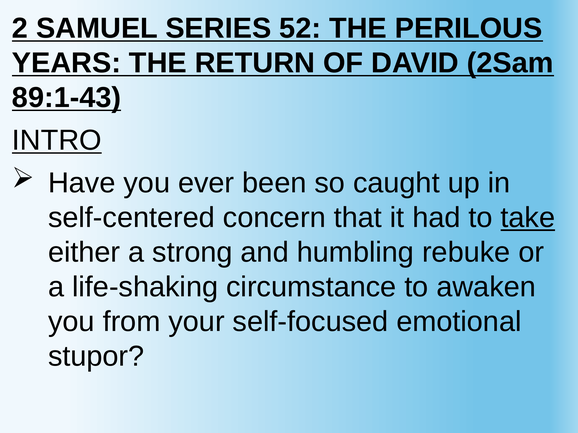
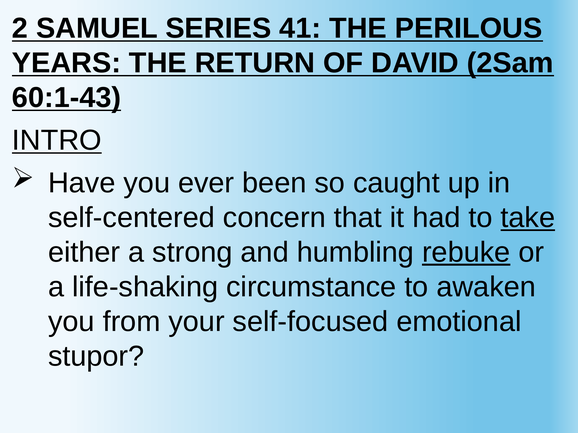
52: 52 -> 41 (300, 28)
89:1-43: 89:1-43 -> 60:1-43 (67, 98)
rebuke underline: none -> present (466, 253)
